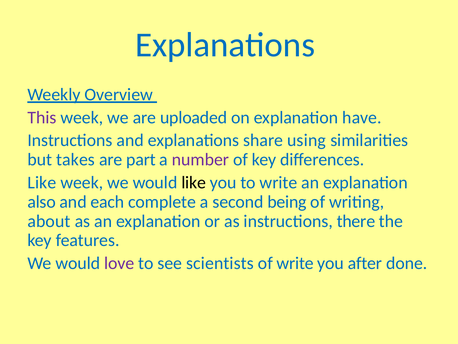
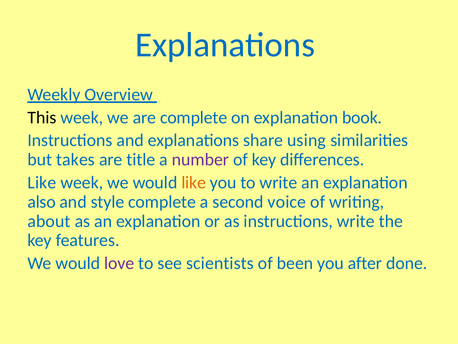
This colour: purple -> black (42, 117)
are uploaded: uploaded -> complete (194, 117)
have: have -> book (362, 117)
part: part -> title (141, 159)
like colour: black -> orange (194, 182)
each: each -> style (107, 202)
being: being -> voice (287, 202)
instructions there: there -> write (356, 221)
of write: write -> been (295, 263)
